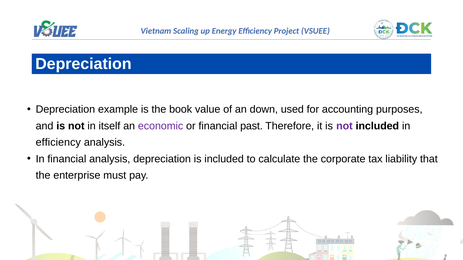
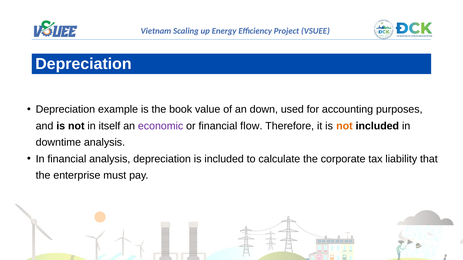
past: past -> flow (251, 126)
not colour: purple -> orange (344, 126)
efficiency: efficiency -> downtime (58, 143)
